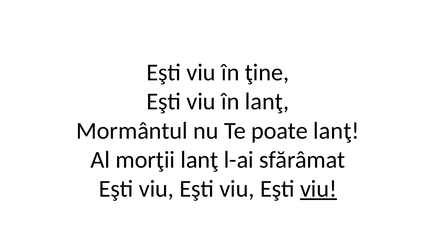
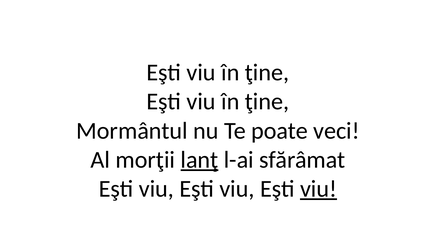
lanţ: lanţ -> ţine (267, 102)
poate lanţ: lanţ -> veci (336, 131)
lanţ underline: none -> present (199, 160)
